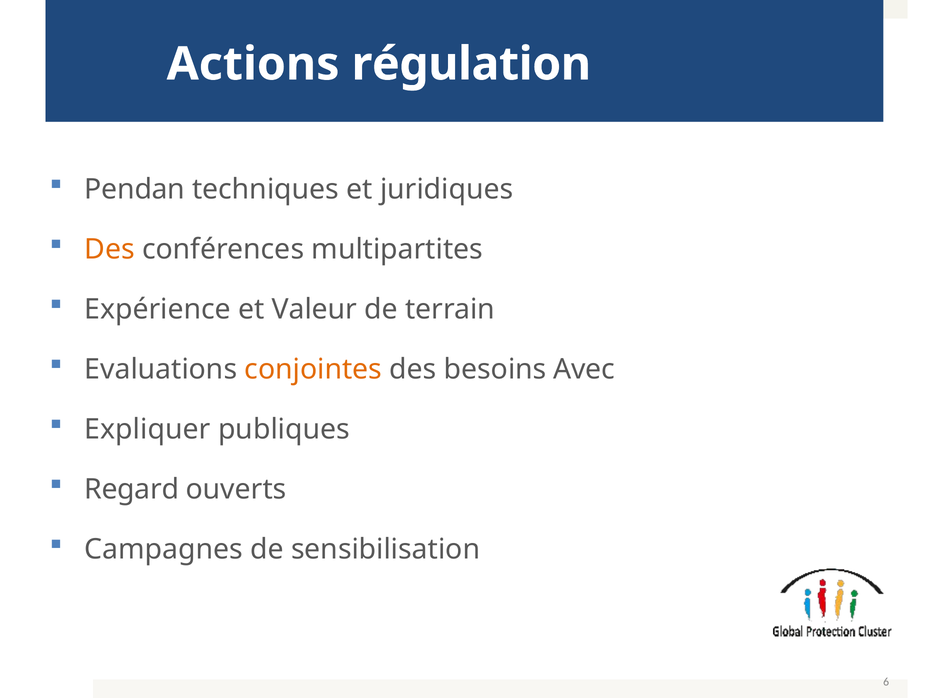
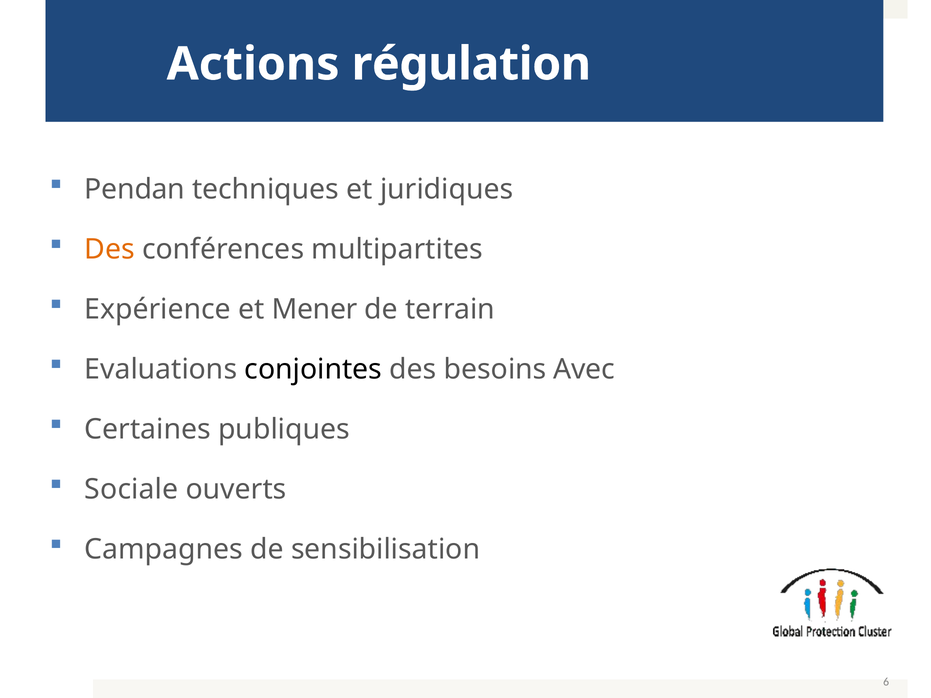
Valeur: Valeur -> Mener (315, 310)
conjointes colour: orange -> black (313, 370)
Expliquer: Expliquer -> Certaines (148, 430)
Regard: Regard -> Sociale (131, 490)
